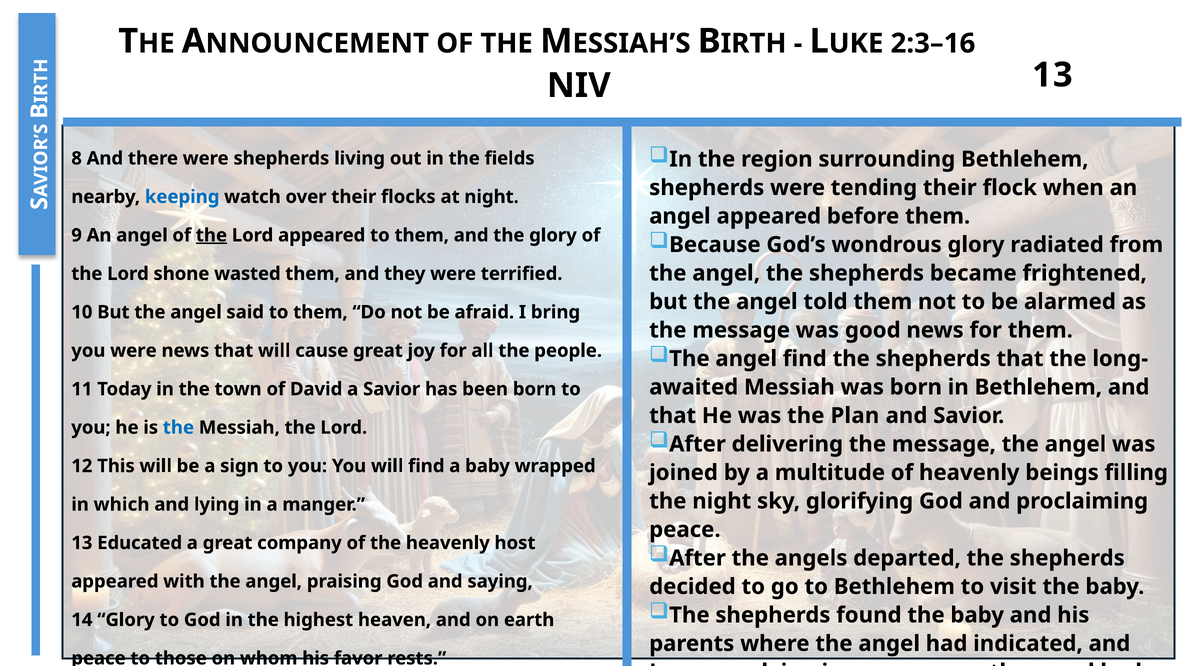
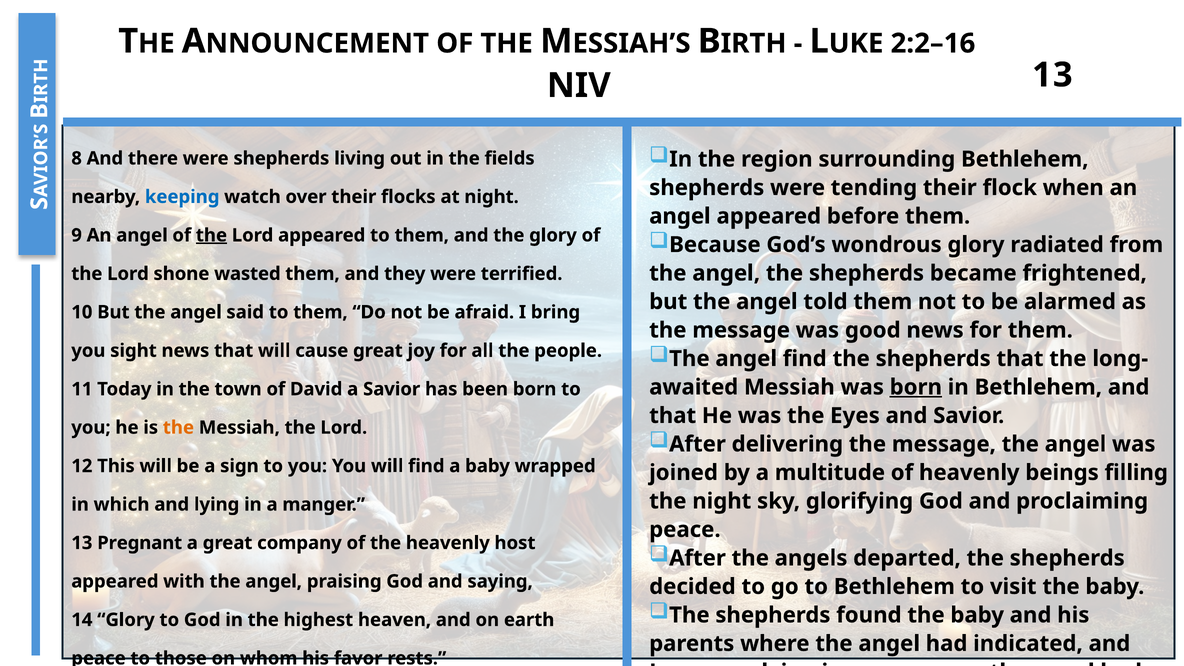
2:3–16: 2:3–16 -> 2:2–16 (933, 43)
you were: were -> sight (133, 351)
born underline: none -> present (916, 387)
Plan: Plan -> Eyes (855, 416)
the colour: blue -> orange (178, 428)
Educated: Educated -> Pregnant (140, 543)
